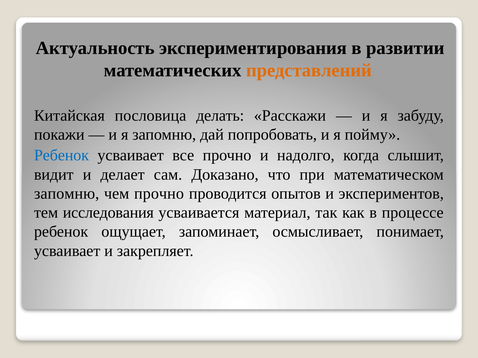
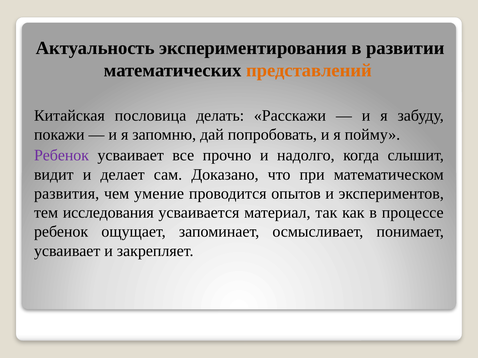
Ребенок colour: blue -> purple (61, 156)
запомню: запомню -> развития (67, 194)
чем прочно: прочно -> умение (159, 194)
